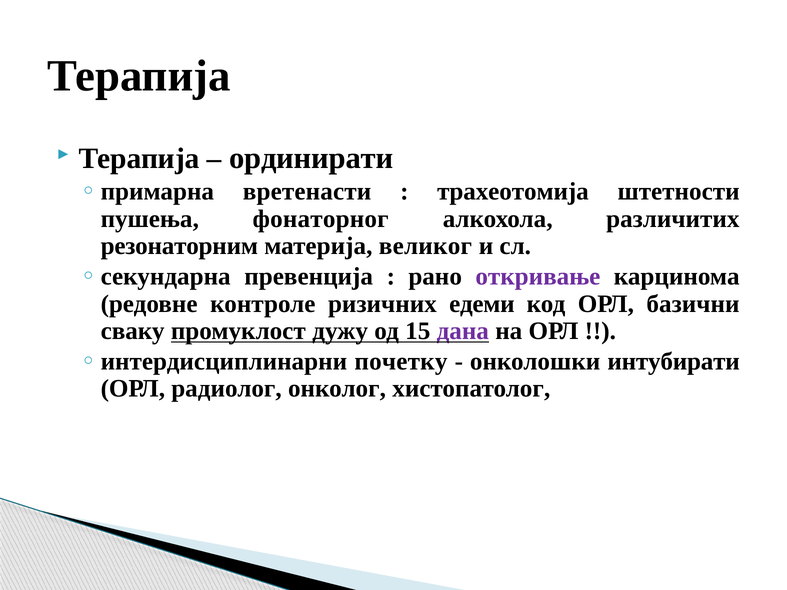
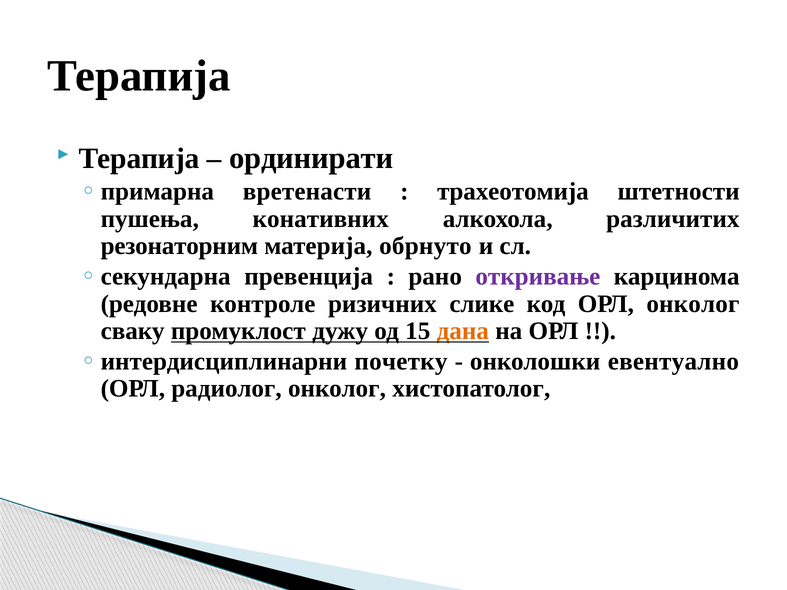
фонаторног: фонаторног -> конативних (321, 219)
великог: великог -> обрнуто (425, 246)
едеми: едеми -> слике (482, 304)
ОРЛ базични: базични -> онколог (693, 304)
дана colour: purple -> orange (463, 331)
интубирати: интубирати -> евентуално (673, 362)
